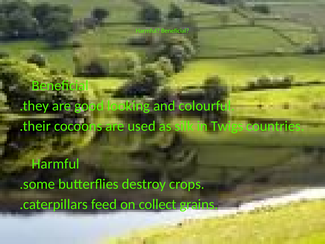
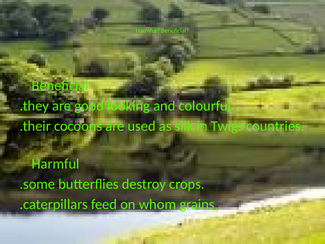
collect: collect -> whom (157, 204)
